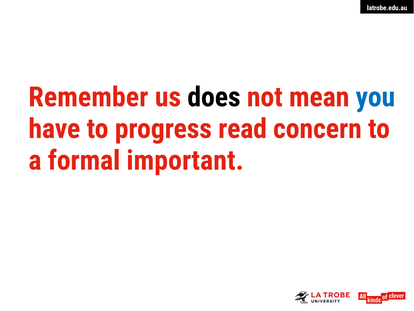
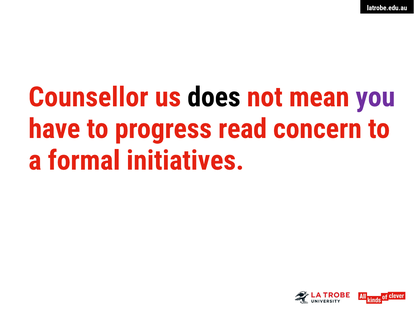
Remember: Remember -> Counsellor (88, 97)
you colour: blue -> purple (375, 97)
important: important -> initiatives (185, 160)
